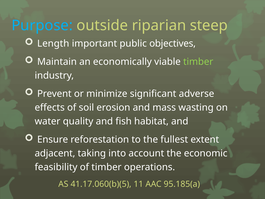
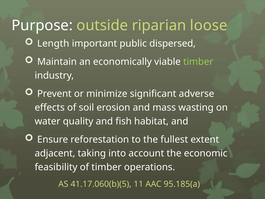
Purpose colour: light blue -> white (42, 25)
steep: steep -> loose (209, 25)
objectives: objectives -> dispersed (173, 43)
